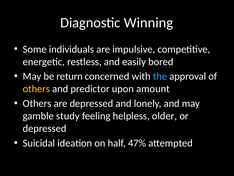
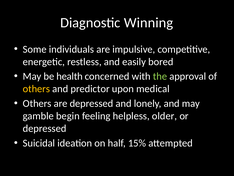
return: return -> health (70, 76)
the colour: light blue -> light green (160, 76)
amount: amount -> medical (153, 89)
study: study -> begin (68, 116)
47%: 47% -> 15% (137, 143)
